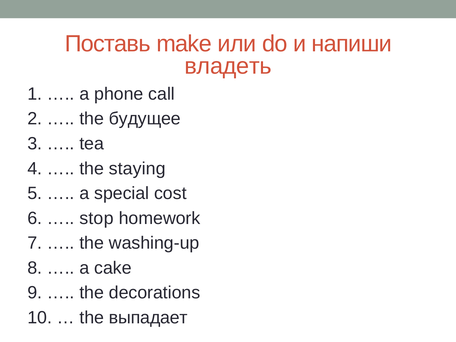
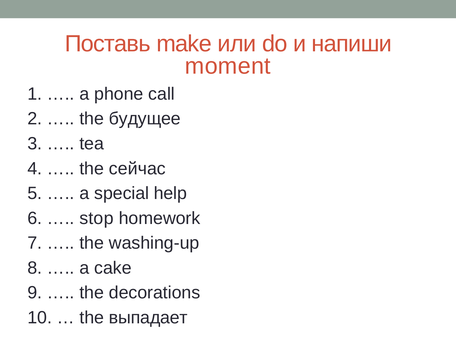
владеть: владеть -> moment (228, 66)
staying: staying -> сейчас (137, 169)
cost: cost -> help (170, 193)
